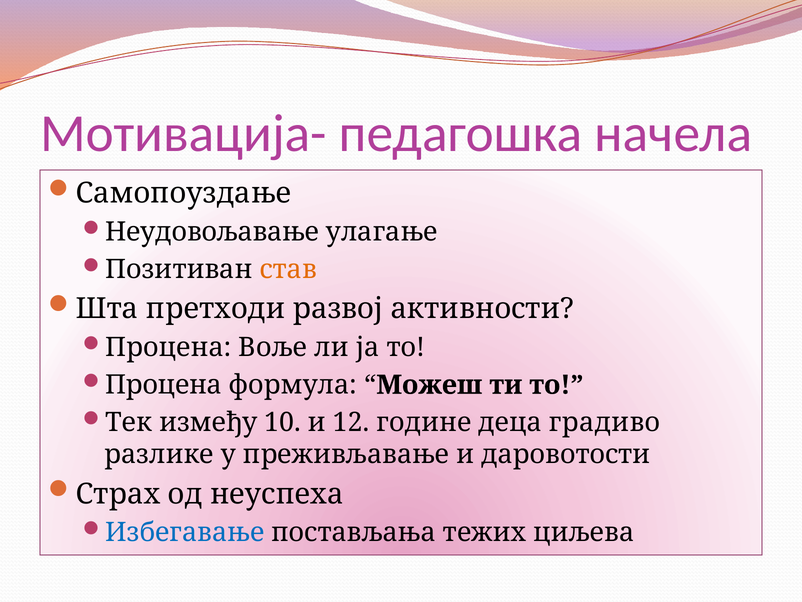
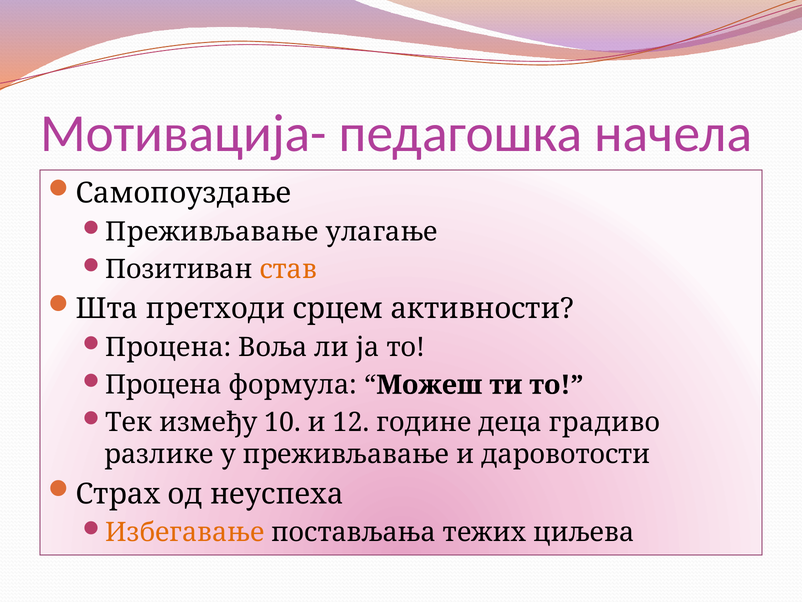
Неудовољавање: Неудовољавање -> Преживљавање (212, 232)
развој: развој -> срцем (338, 309)
Воље: Воље -> Воља (273, 347)
Избегавање colour: blue -> orange (185, 532)
